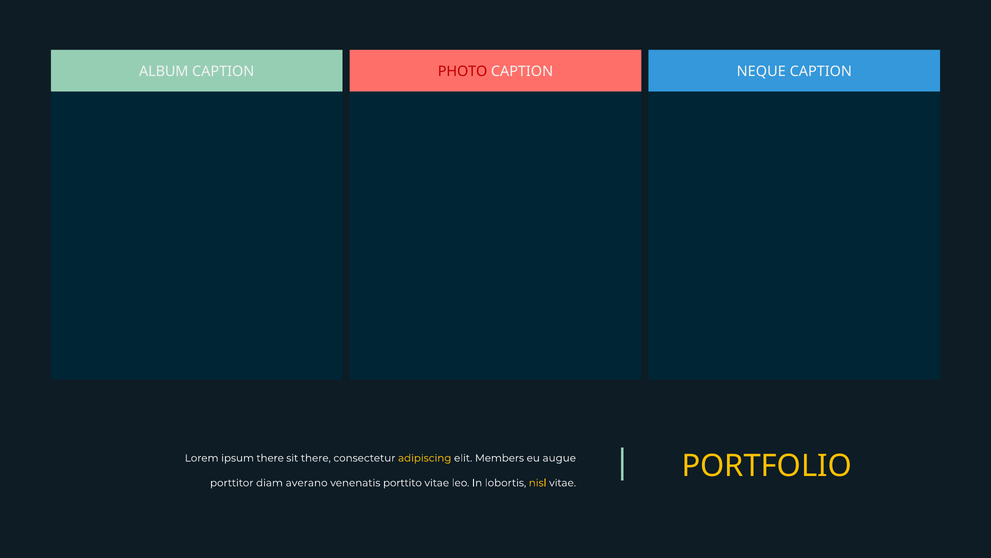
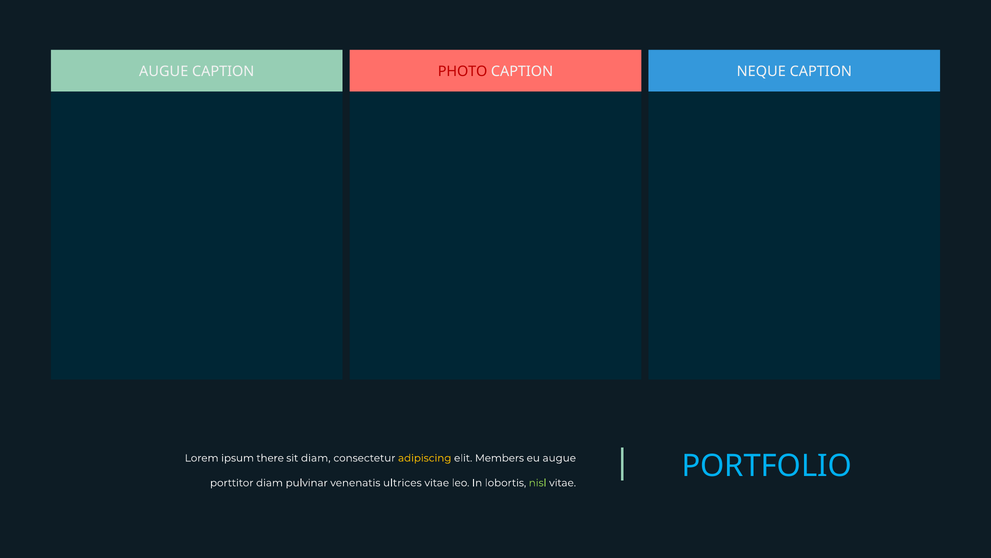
ALBUM: ALBUM -> AUGUE (164, 71)
sit there: there -> diam (316, 458)
PORTFOLIO colour: yellow -> light blue (767, 465)
averano: averano -> pulvinar (307, 482)
porttito: porttito -> ultrices (402, 482)
nisl colour: yellow -> light green (538, 482)
